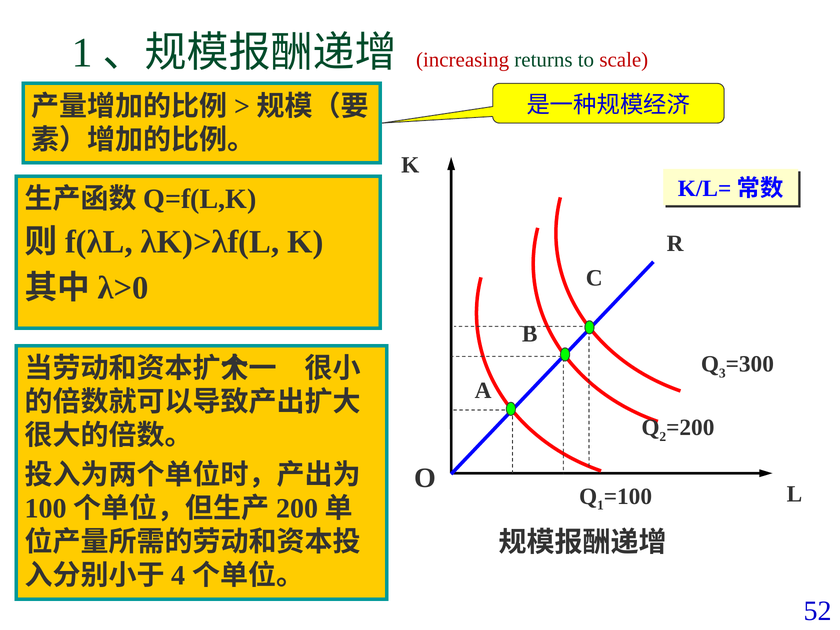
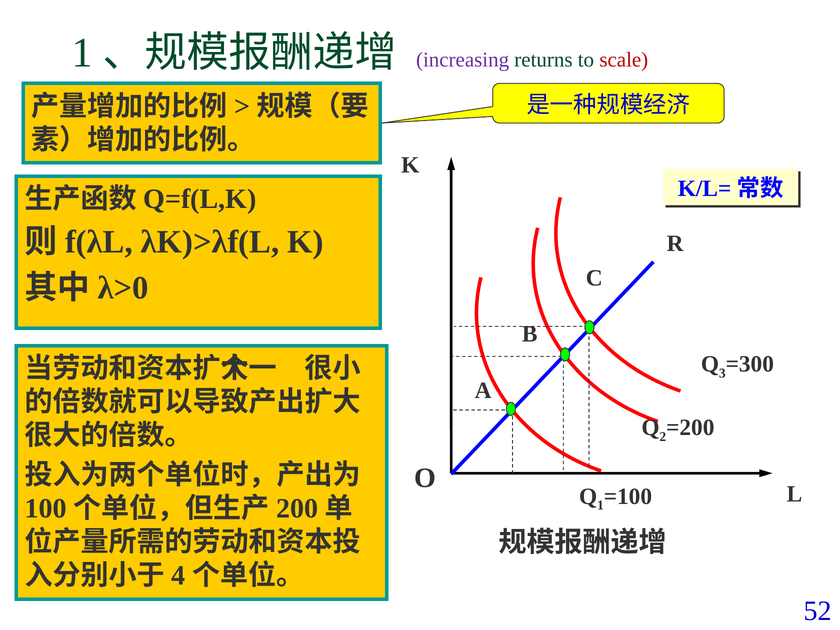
increasing colour: red -> purple (463, 60)
